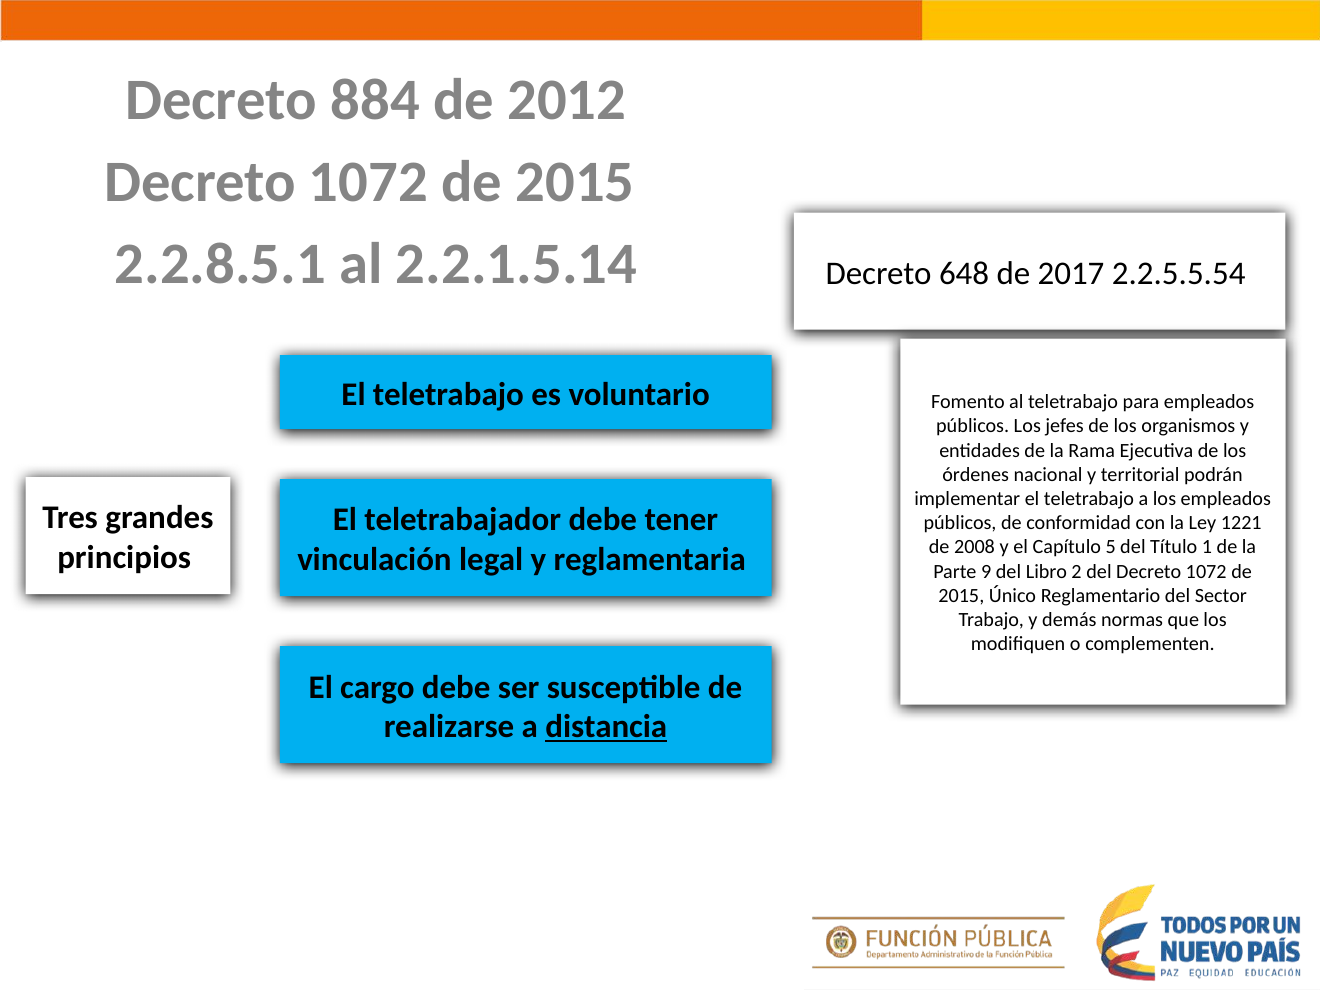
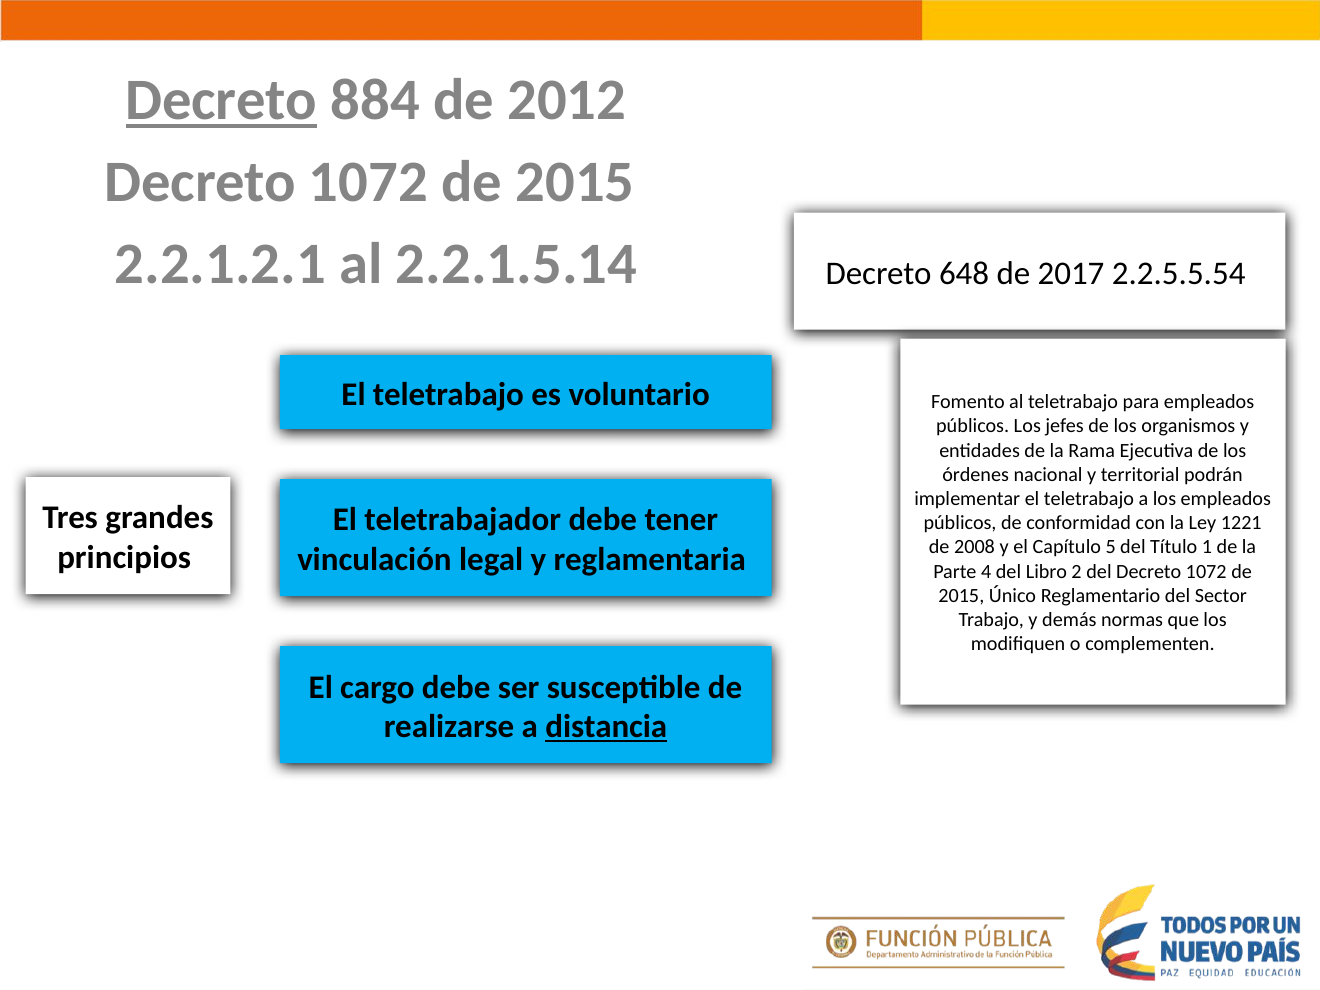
Decreto underline: none -> present (222, 101)
2.2.8.5.1: 2.2.8.5.1 -> 2.2.1.2.1 (220, 264)
9: 9 -> 4 (986, 571)
